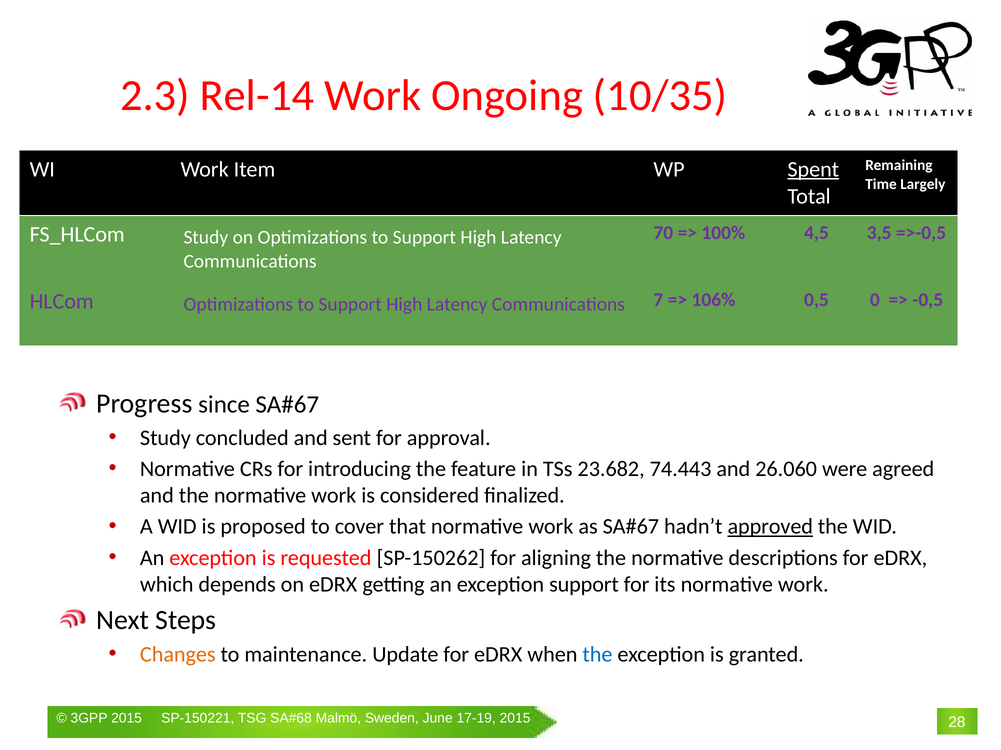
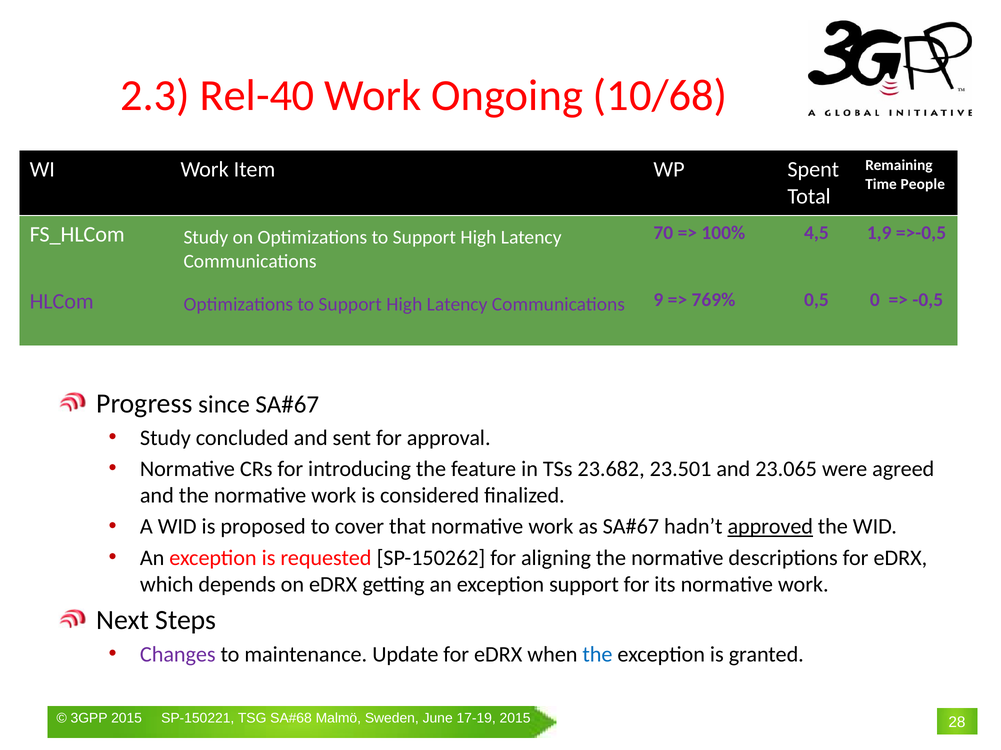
Rel-14: Rel-14 -> Rel-40 (257, 96)
10/35: 10/35 -> 10/68 (660, 96)
Spent underline: present -> none (813, 170)
Largely: Largely -> People (923, 184)
3,5: 3,5 -> 1,9 (879, 233)
7: 7 -> 9 (658, 300)
106%: 106% -> 769% (713, 300)
74.443: 74.443 -> 23.501 (681, 469)
26.060: 26.060 -> 23.065 (786, 469)
Changes colour: orange -> purple (178, 655)
